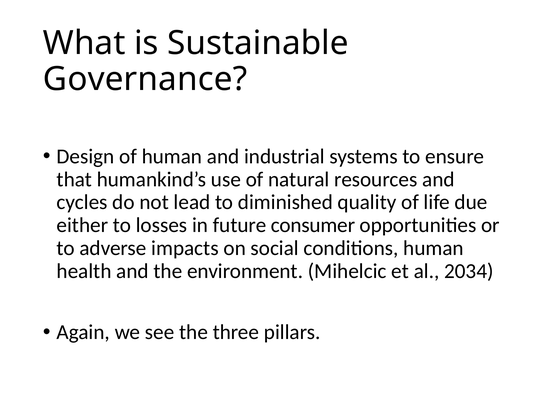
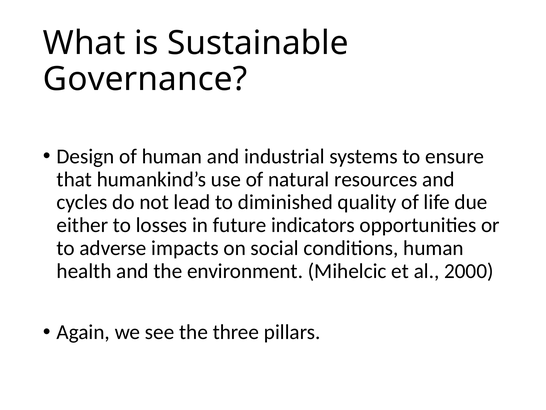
consumer: consumer -> indicators (313, 225)
2034: 2034 -> 2000 (469, 271)
